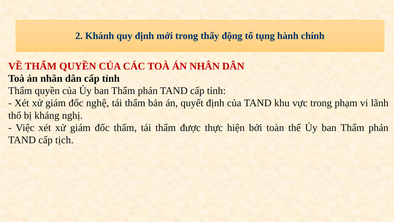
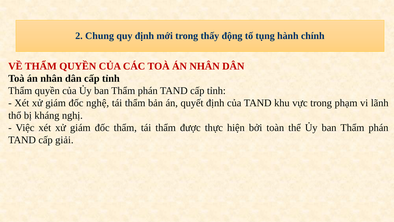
Khánh: Khánh -> Chung (100, 36)
tịch: tịch -> giải (64, 140)
